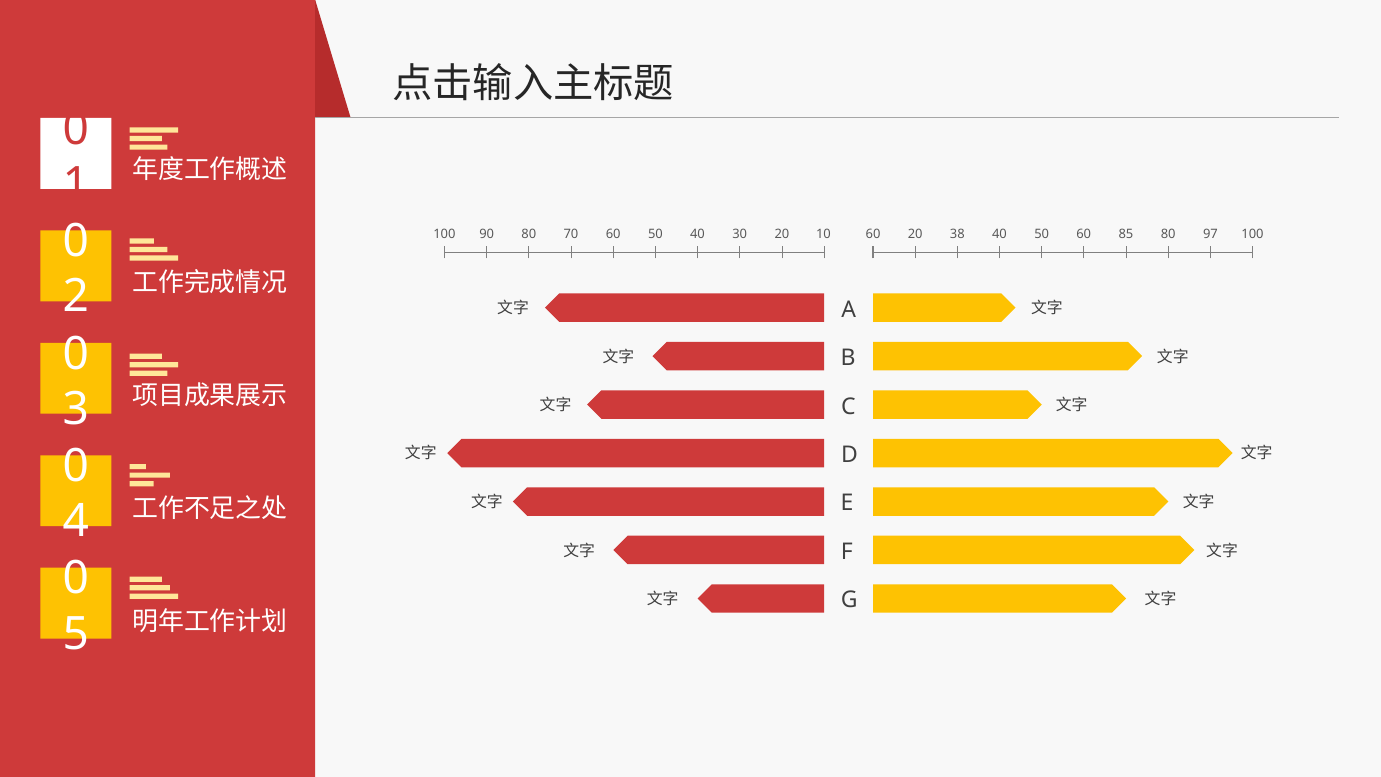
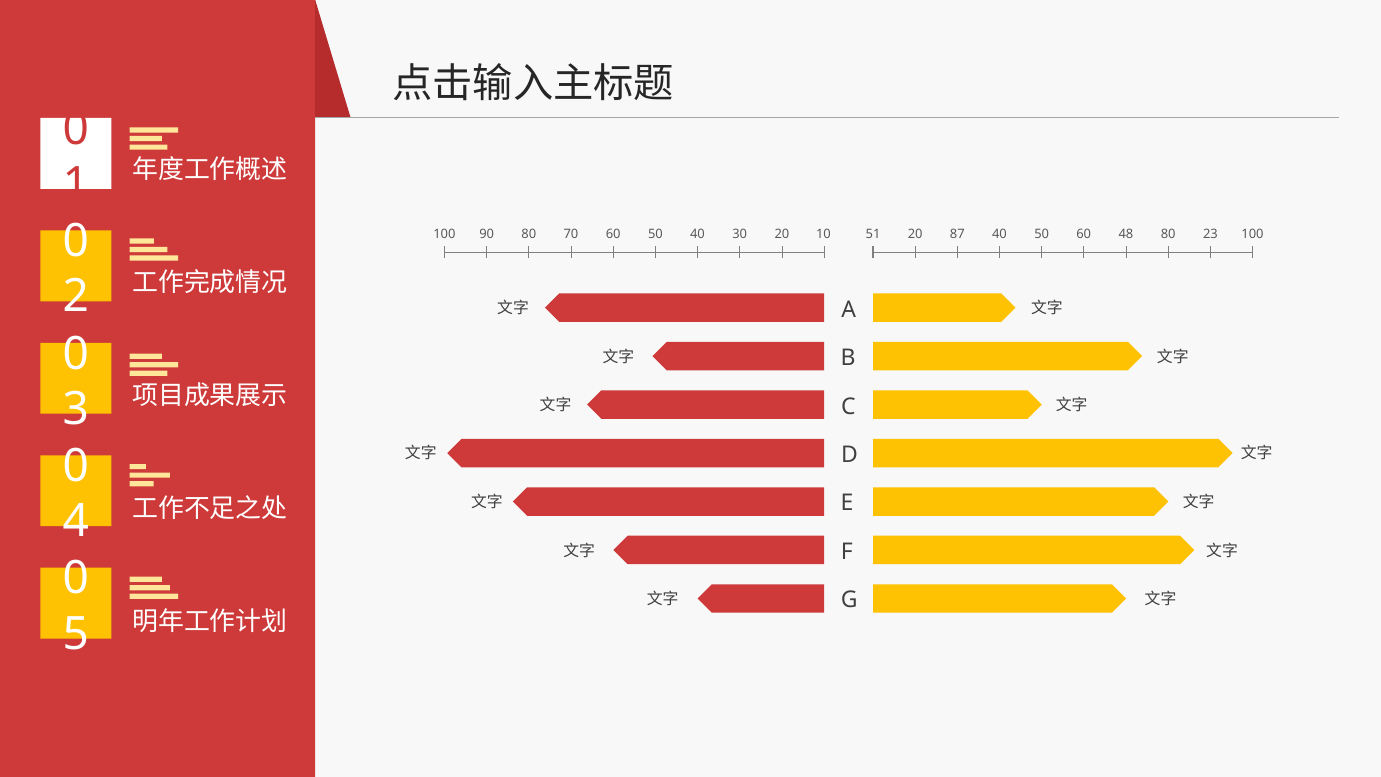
100 60: 60 -> 51 (873, 234)
38: 38 -> 87 (957, 234)
85: 85 -> 48 (1126, 234)
97: 97 -> 23 (1210, 234)
